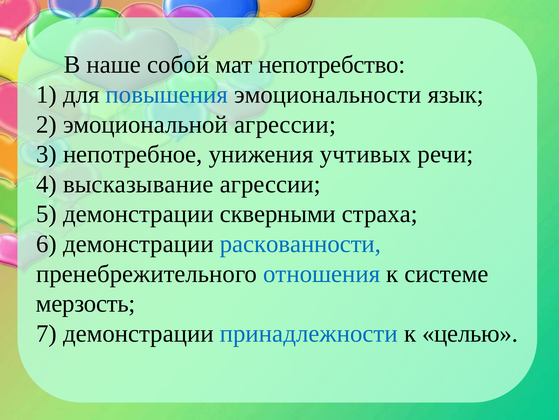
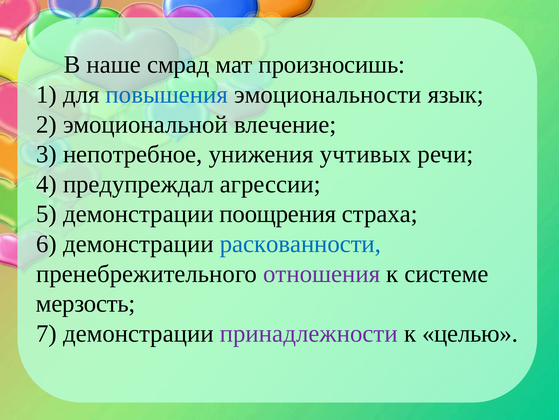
собой: собой -> смрад (178, 65)
непотребство: непотребство -> произносишь (332, 65)
эмоциональной агрессии: агрессии -> влечение (285, 124)
высказывание: высказывание -> предупреждал (138, 184)
скверными: скверными -> поощрения (278, 214)
отношения colour: blue -> purple (322, 273)
принадлежности colour: blue -> purple (309, 333)
